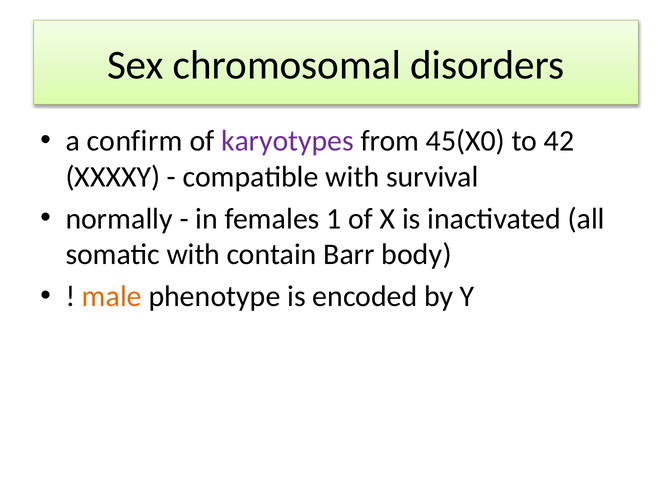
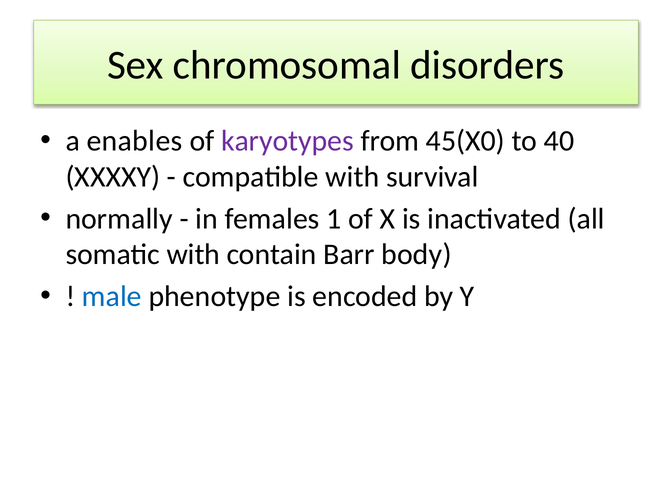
confirm: confirm -> enables (135, 141)
42: 42 -> 40 (559, 141)
male colour: orange -> blue (112, 296)
